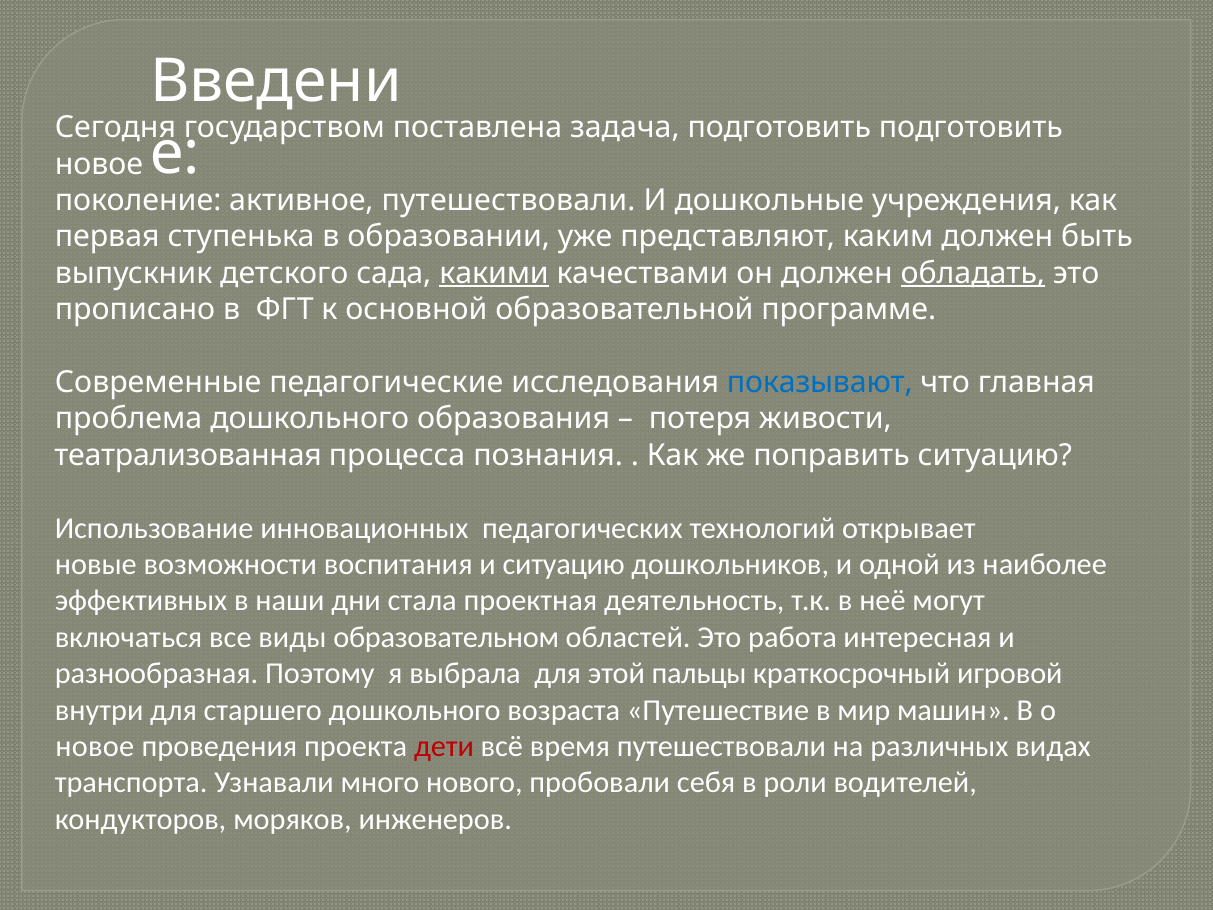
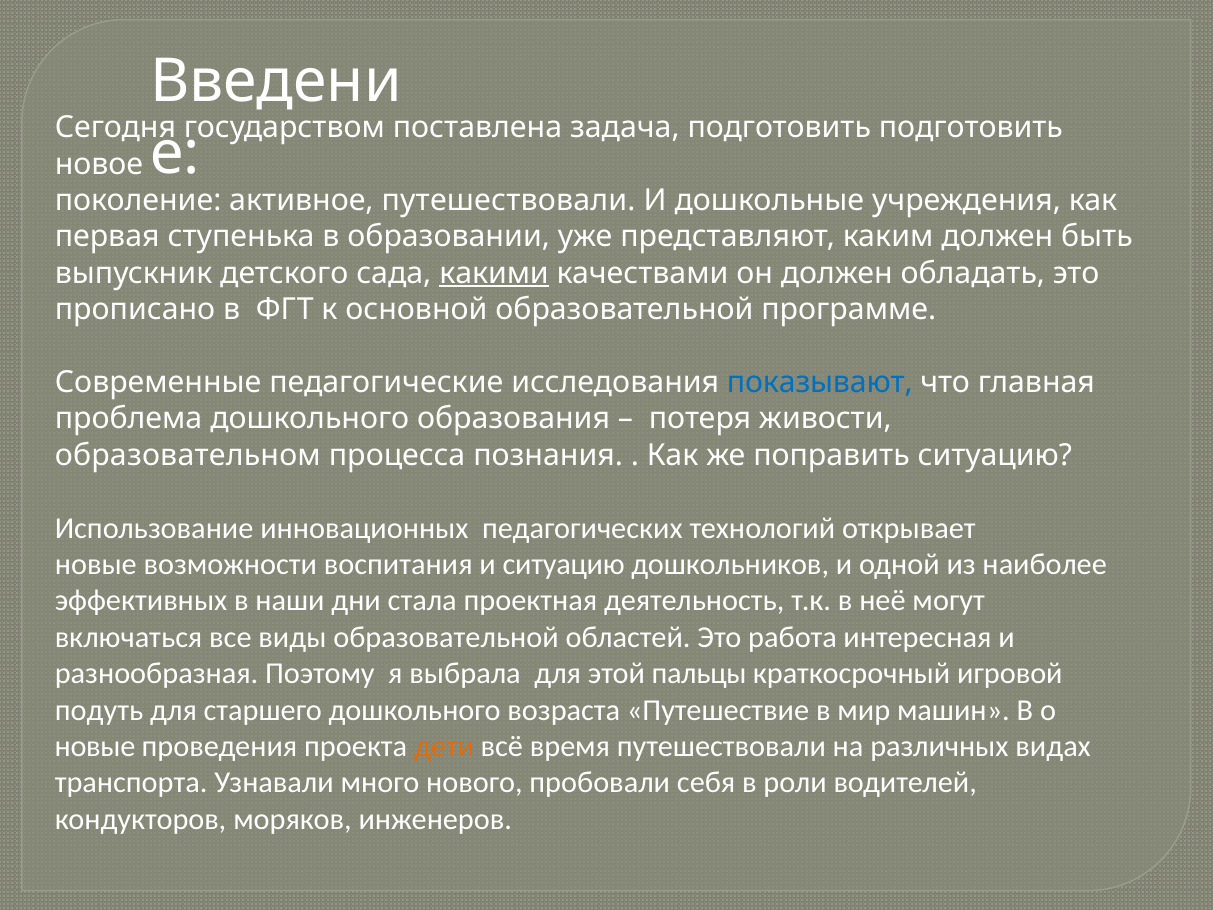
обладать underline: present -> none (973, 273)
театрализованная: театрализованная -> образовательном (188, 455)
виды образовательном: образовательном -> образовательной (446, 637)
внутри: внутри -> подуть (99, 710)
новое: новое -> новые (95, 746)
дети colour: red -> orange (444, 746)
